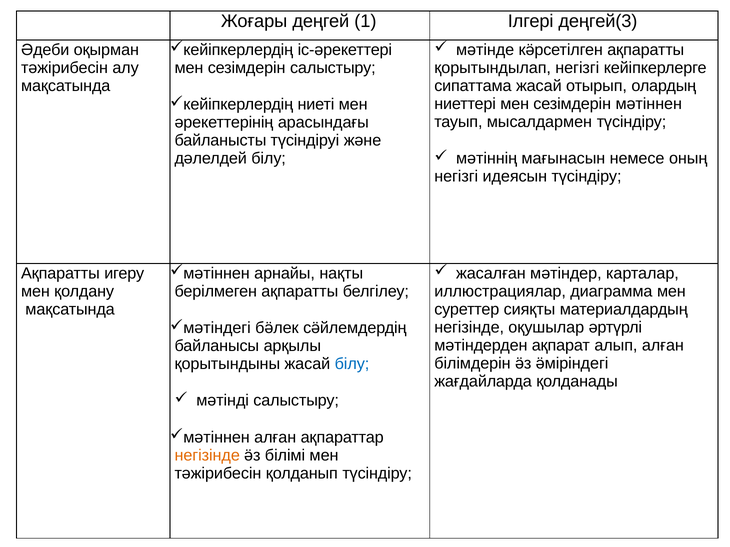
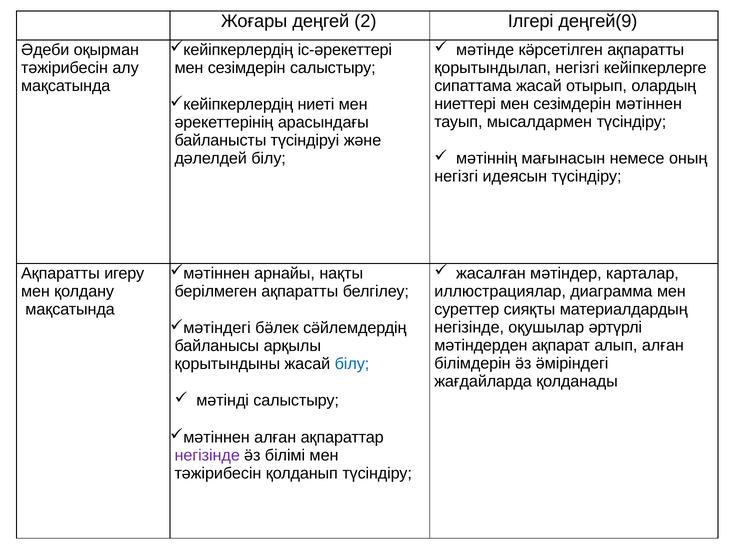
1: 1 -> 2 (365, 21)
деңгей(3: деңгей(3 -> деңгей(9 (598, 21)
негізінде colour: orange -> purple (207, 456)
